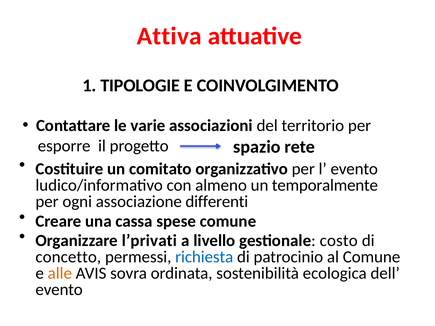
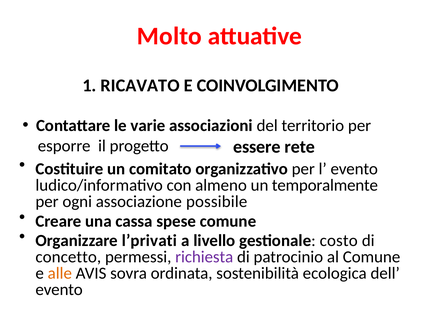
Attiva: Attiva -> Molto (169, 36)
TIPOLOGIE: TIPOLOGIE -> RICAVATO (140, 86)
spazio: spazio -> essere (257, 147)
differenti: differenti -> possibile (217, 202)
richiesta colour: blue -> purple (204, 257)
